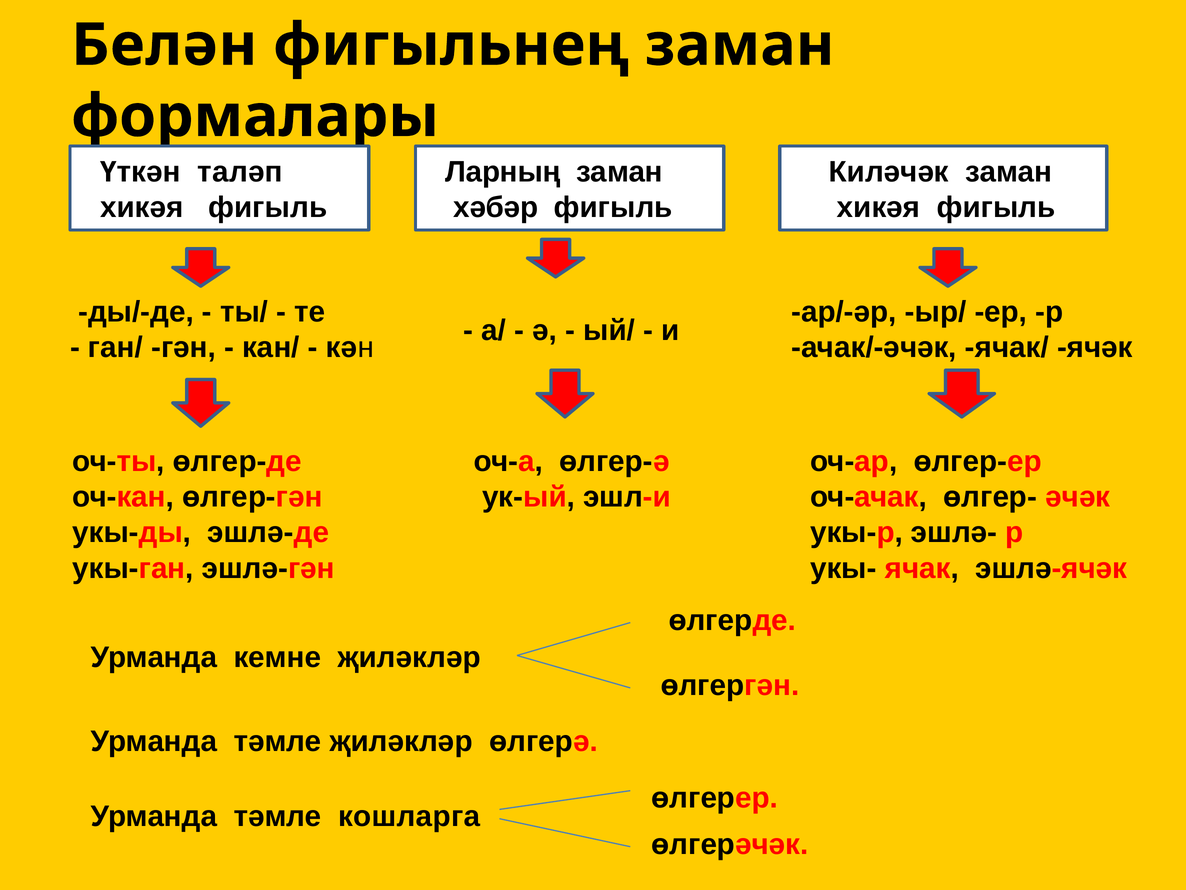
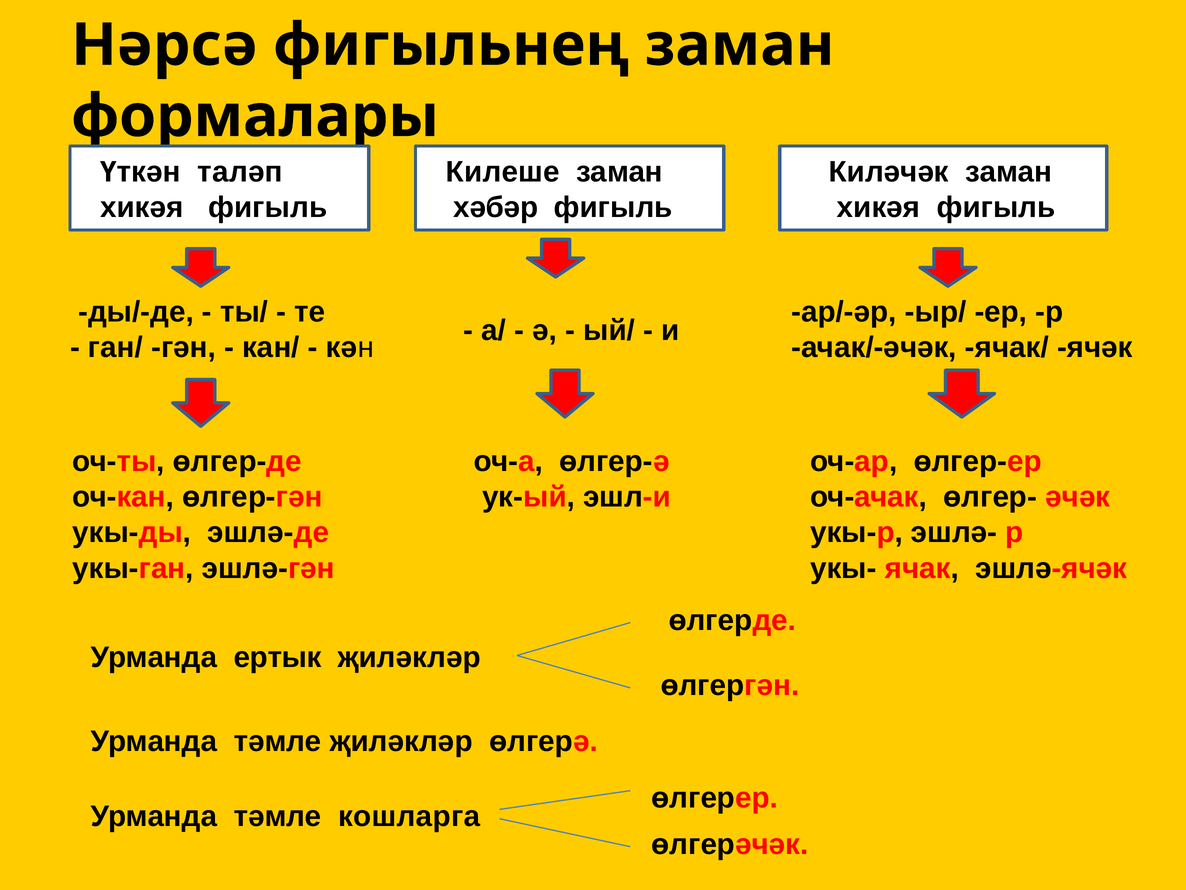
Белән: Белән -> Нәрсә (164, 45)
Ларның: Ларның -> Килеше (503, 172)
кемне: кемне -> ертык (278, 657)
